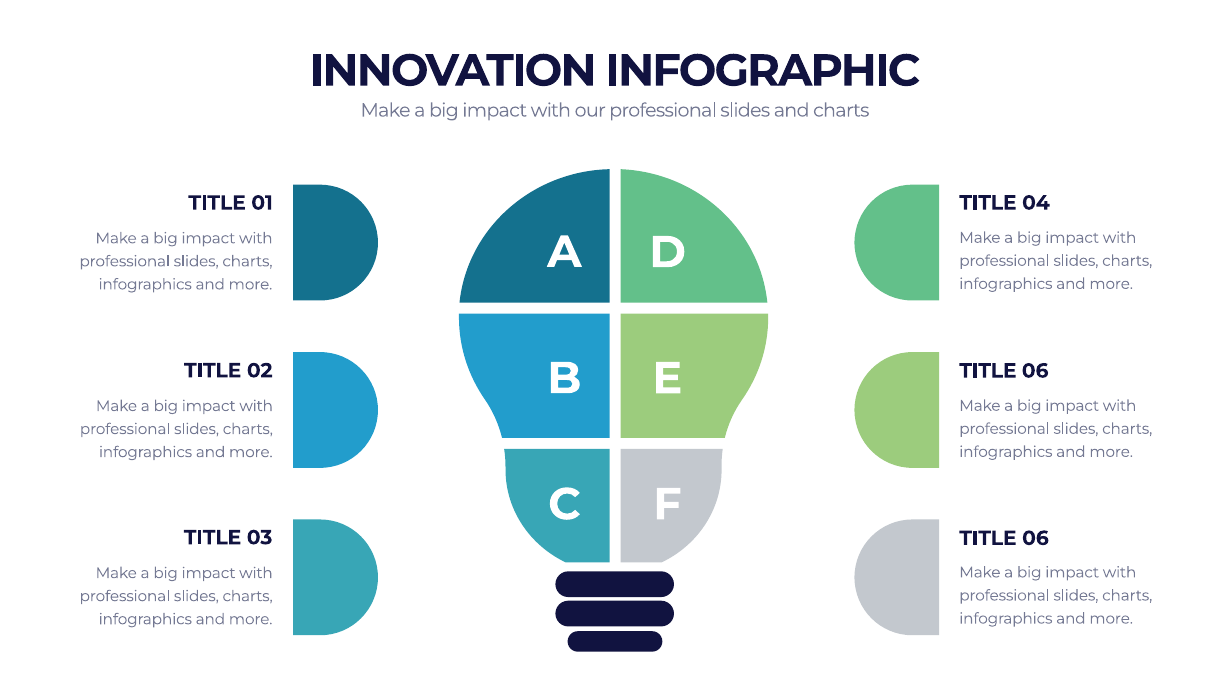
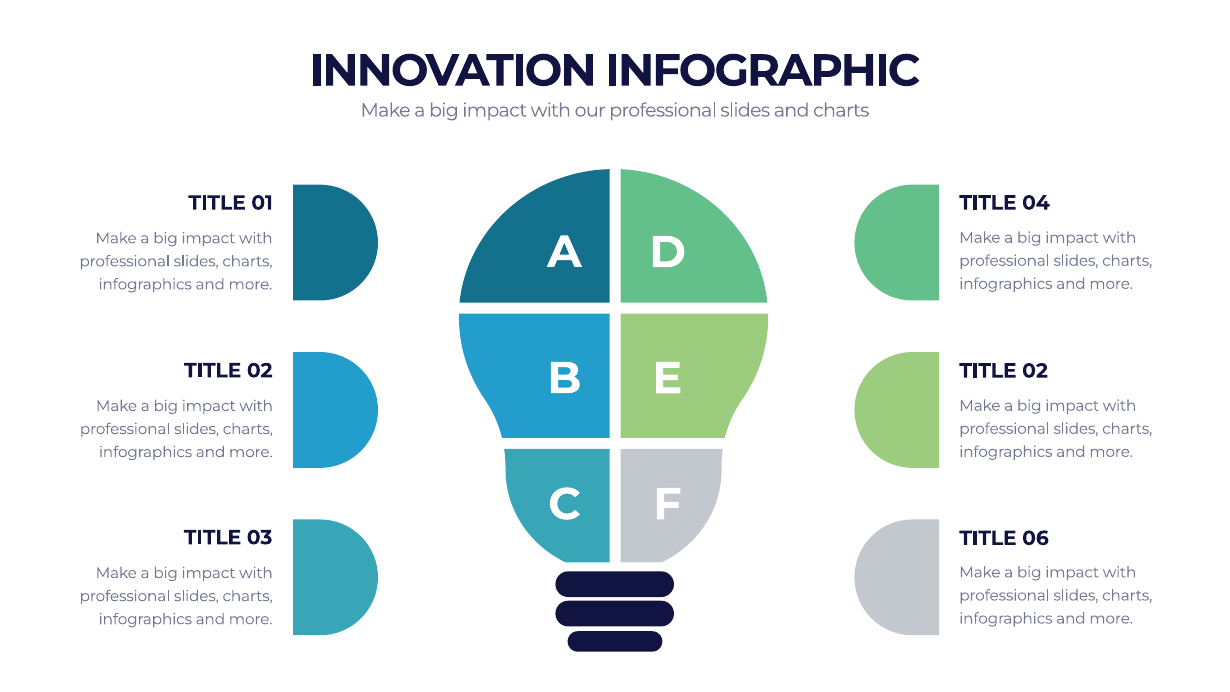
E TITLE 06: 06 -> 02 (1035, 371)
